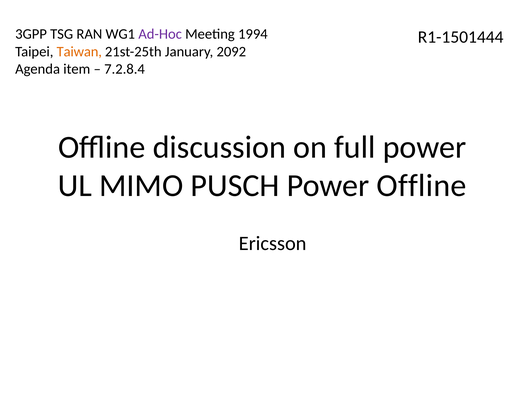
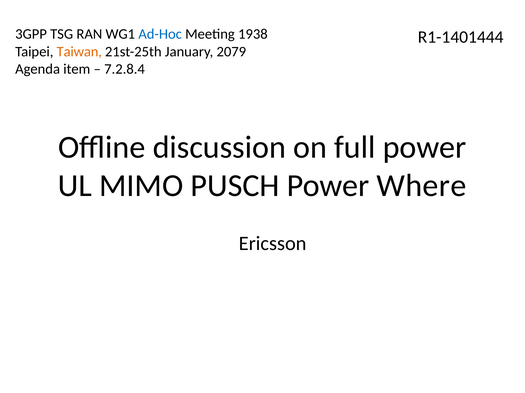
Ad-Hoc colour: purple -> blue (160, 34)
1994: 1994 -> 1938 (253, 34)
R1-1501444: R1-1501444 -> R1-1401444 (461, 37)
2092: 2092 -> 2079 (231, 52)
Power Offline: Offline -> Where (421, 186)
